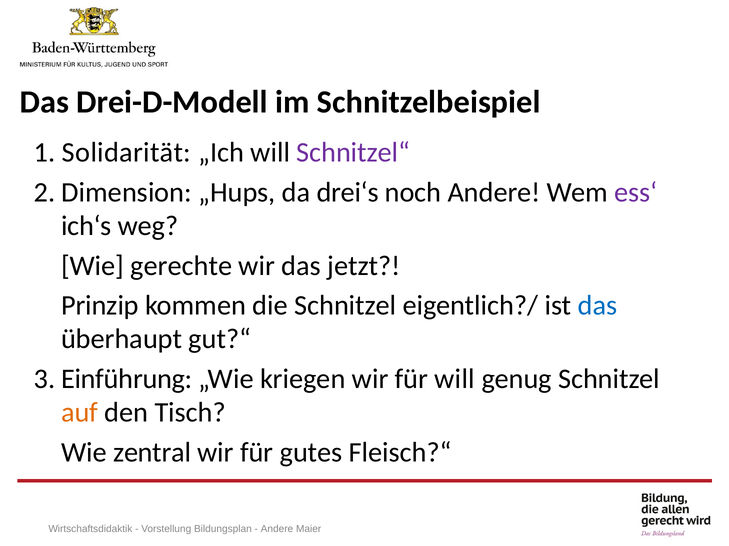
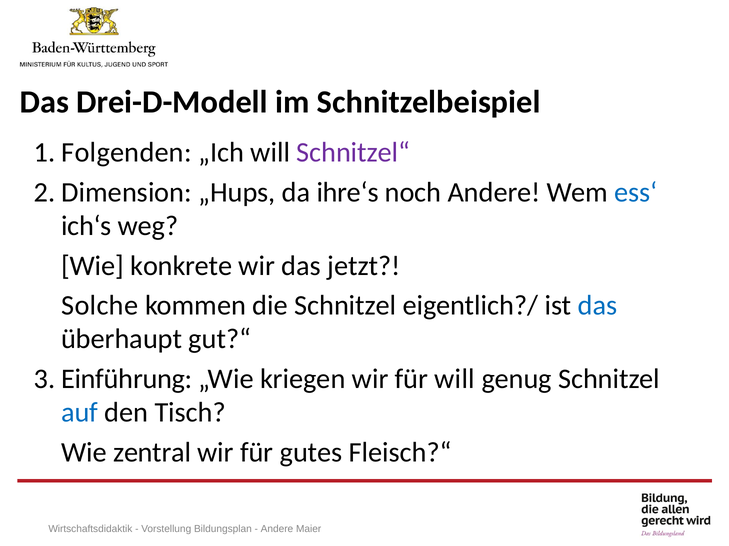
Solidarität: Solidarität -> Folgenden (127, 153)
drei‘s: drei‘s -> ihre‘s (348, 192)
ess‘ colour: purple -> blue (636, 192)
gerechte: gerechte -> konkrete (181, 266)
Prinzip: Prinzip -> Solche (100, 306)
auf colour: orange -> blue (80, 413)
